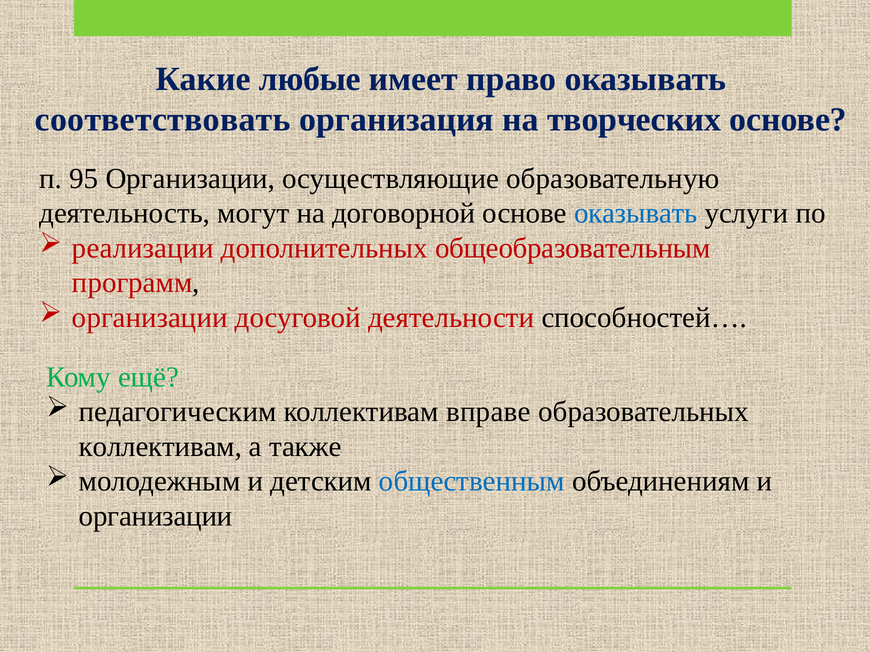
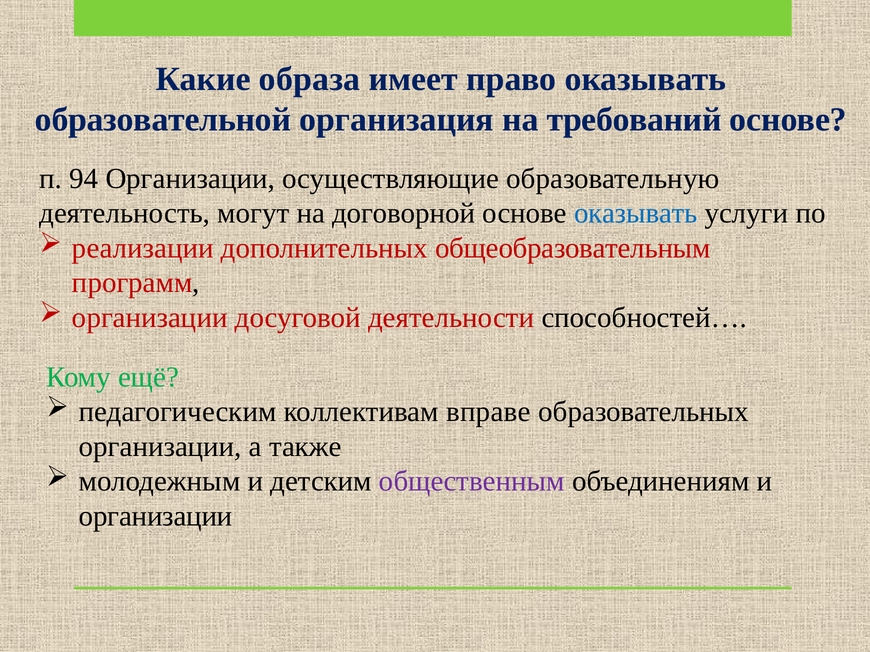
любые: любые -> образа (310, 79)
соответствовать: соответствовать -> образовательной (163, 120)
творческих: творческих -> требований (634, 120)
95: 95 -> 94 (84, 179)
коллективам: коллективам -> организации (160, 447)
общественным colour: blue -> purple (472, 482)
